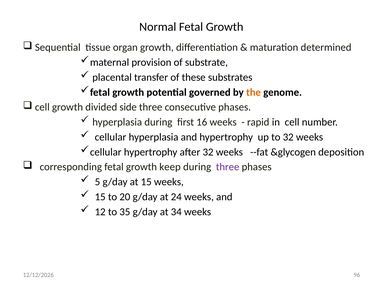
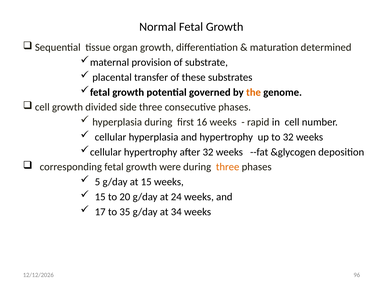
keep: keep -> were (170, 167)
three colour: purple -> orange (228, 167)
12: 12 -> 17 (100, 211)
